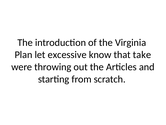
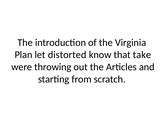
excessive: excessive -> distorted (67, 55)
